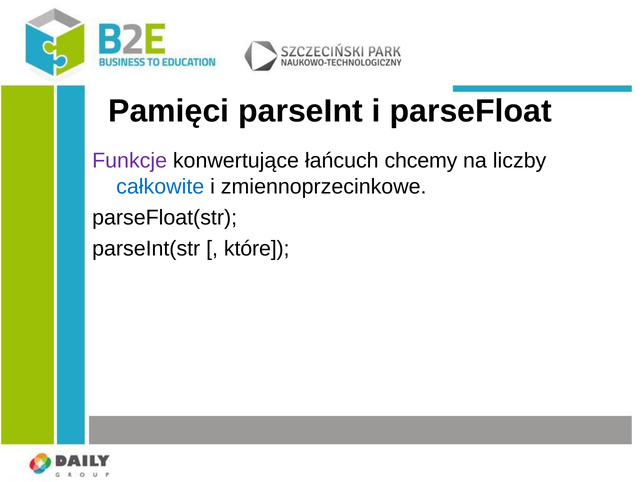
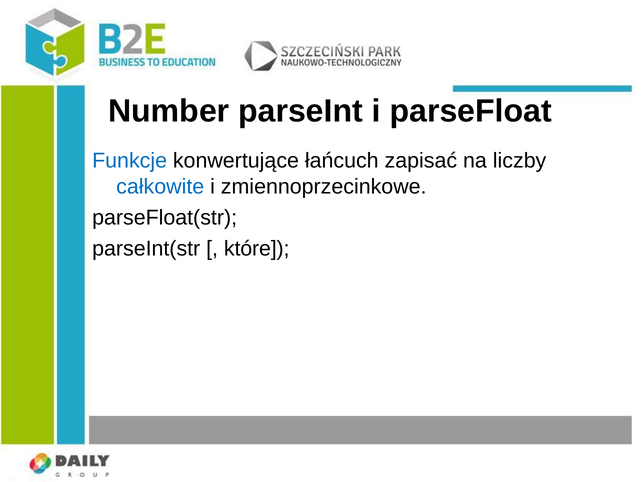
Pamięci: Pamięci -> Number (169, 111)
Funkcje colour: purple -> blue (130, 161)
chcemy: chcemy -> zapisać (421, 161)
